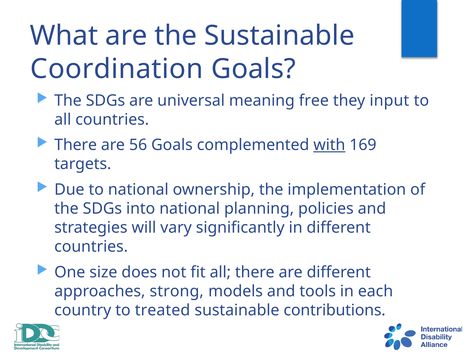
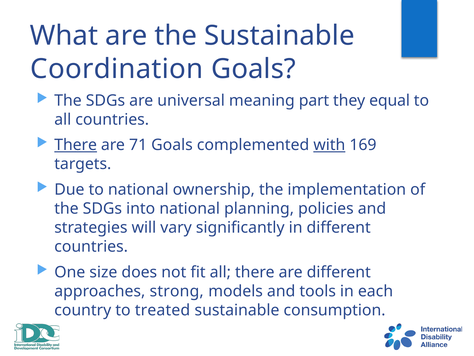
free: free -> part (314, 100)
input: input -> equal (390, 100)
There underline: none -> present (76, 145)
56: 56 -> 71 (138, 145)
contributions: contributions -> consumption (335, 310)
